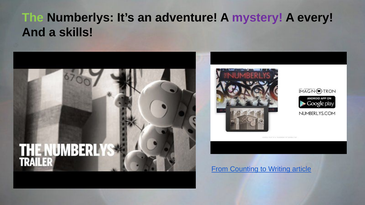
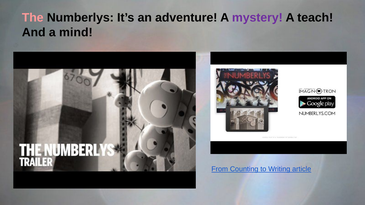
The colour: light green -> pink (33, 18)
every: every -> teach (315, 18)
skills: skills -> mind (76, 32)
